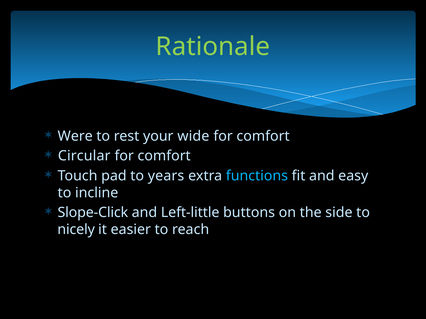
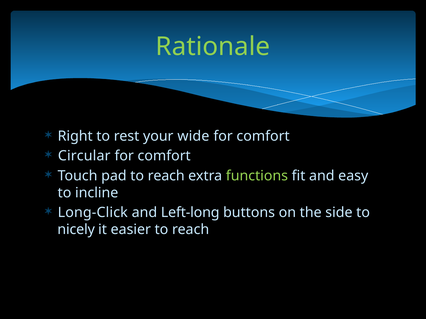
Were: Were -> Right (75, 136)
pad to years: years -> reach (166, 176)
functions colour: light blue -> light green (257, 176)
Slope-Click: Slope-Click -> Long-Click (93, 213)
Left-little: Left-little -> Left-long (190, 213)
